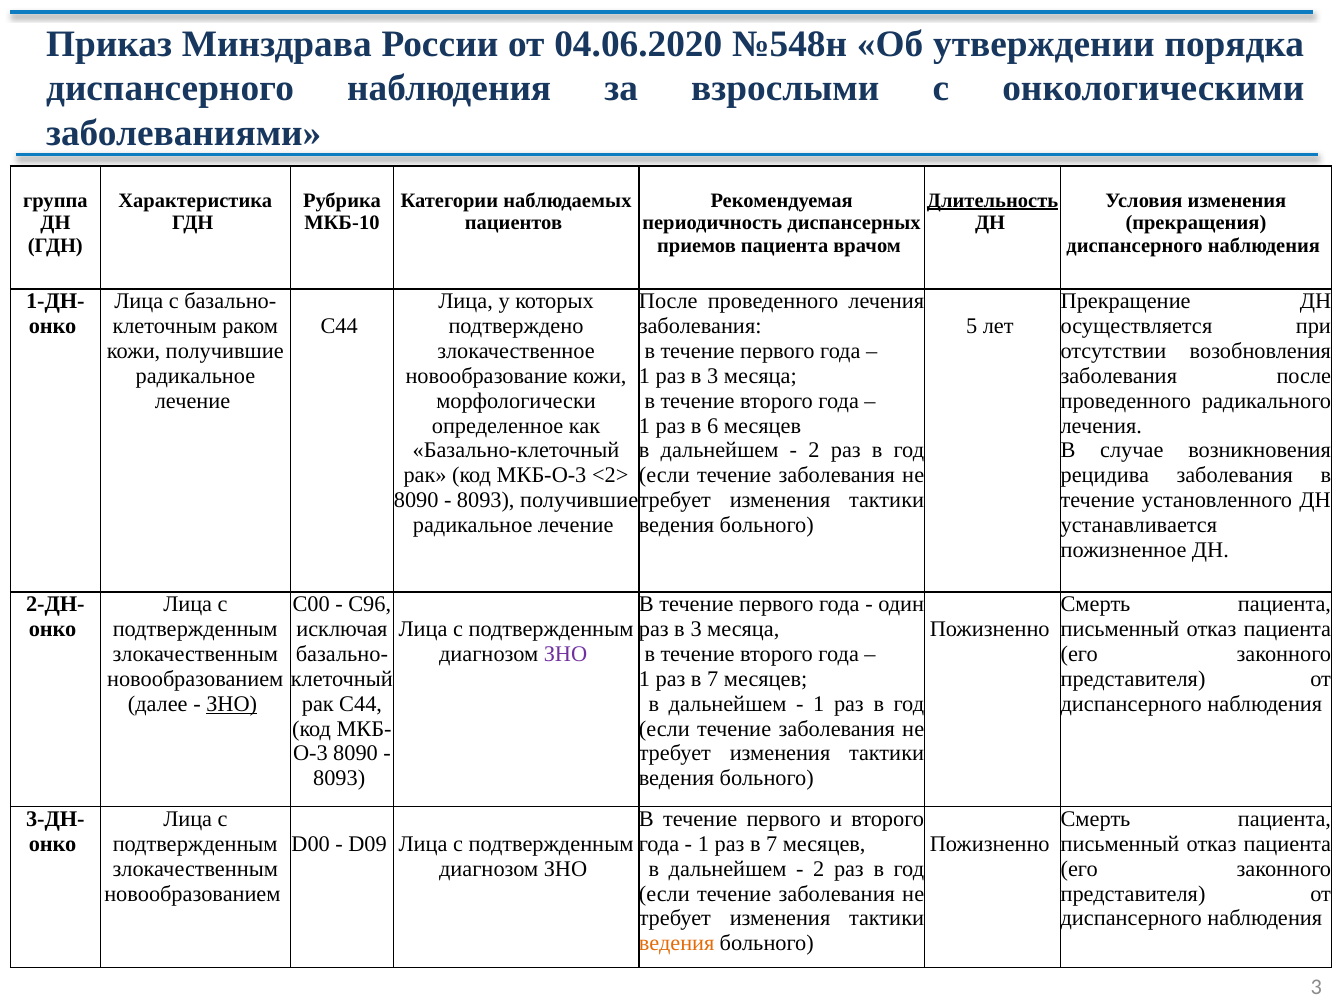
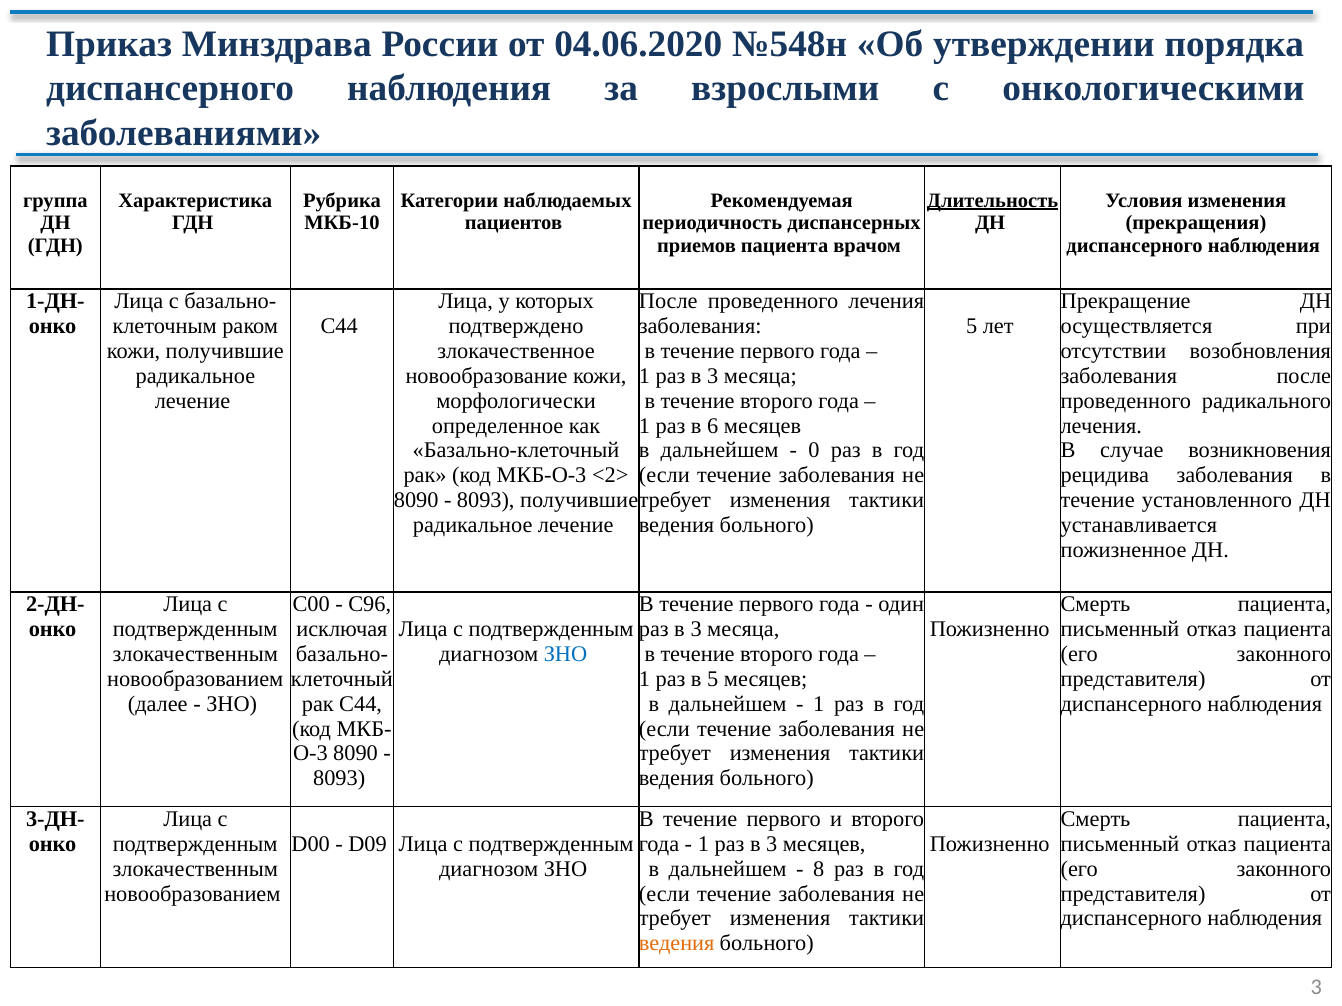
2: 2 -> 0 (814, 451)
ЗНО colour: purple -> blue (565, 655)
7: 7 -> 5 (713, 679)
ЗНО underline: present -> none (232, 704)
7: 7 -> 3 (772, 844)
2: 2 -> 8 (819, 869)
